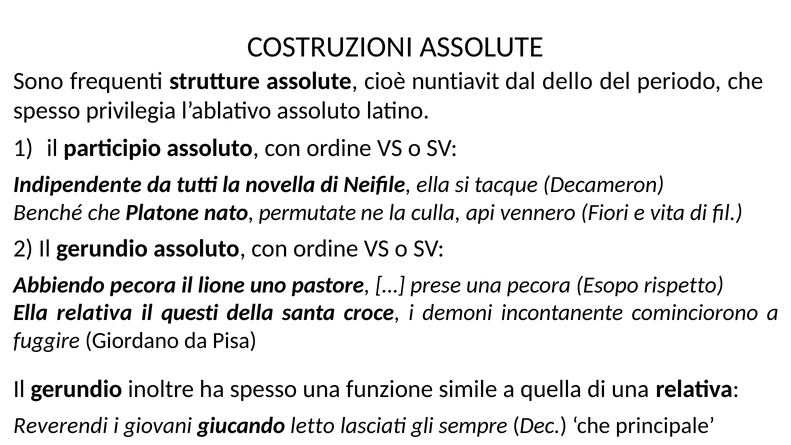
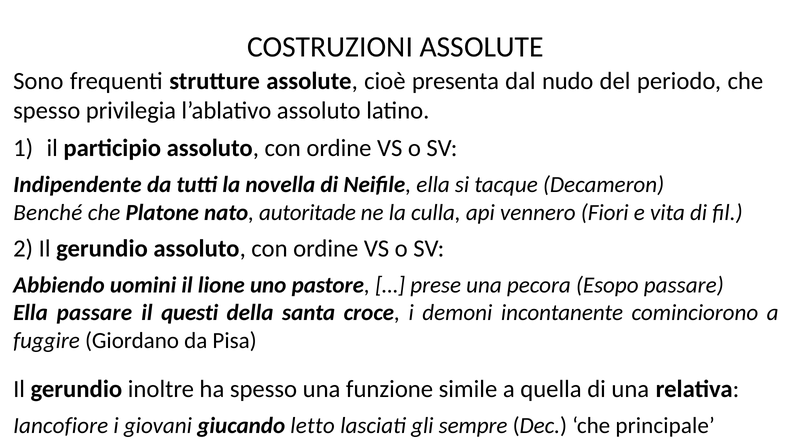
nuntiavit: nuntiavit -> presenta (456, 81)
dello: dello -> nudo (568, 81)
permutate: permutate -> autoritade (308, 212)
Abbiendo pecora: pecora -> uomini (143, 285)
Esopo rispetto: rispetto -> passare (684, 285)
Ella relativa: relativa -> passare (94, 313)
Reverendi: Reverendi -> Iancofiore (61, 425)
